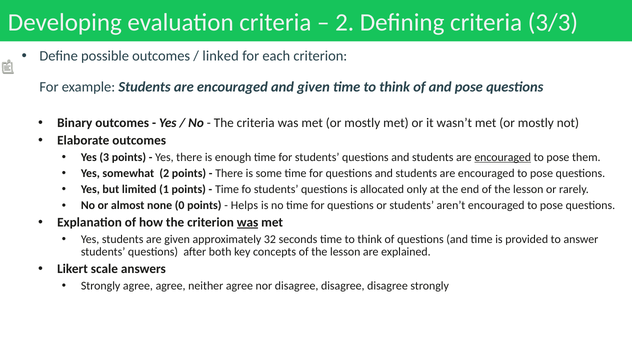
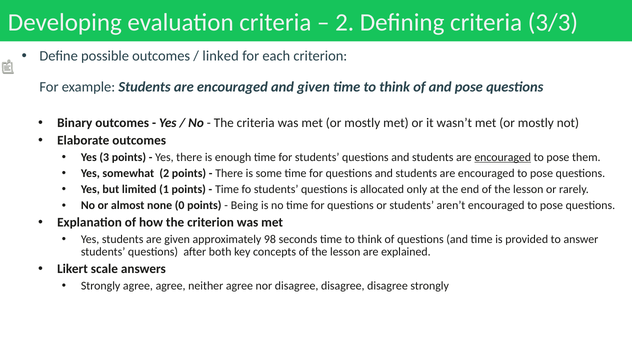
Helps: Helps -> Being (244, 205)
was underline: present -> none (248, 222)
32: 32 -> 98 (270, 239)
